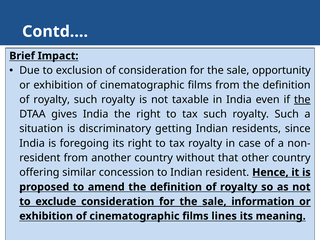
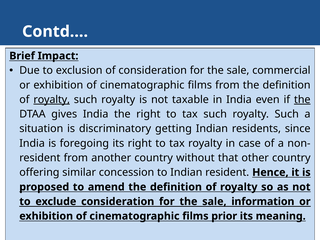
opportunity: opportunity -> commercial (281, 70)
royalty underline: none -> present (52, 100)
lines: lines -> prior (224, 216)
